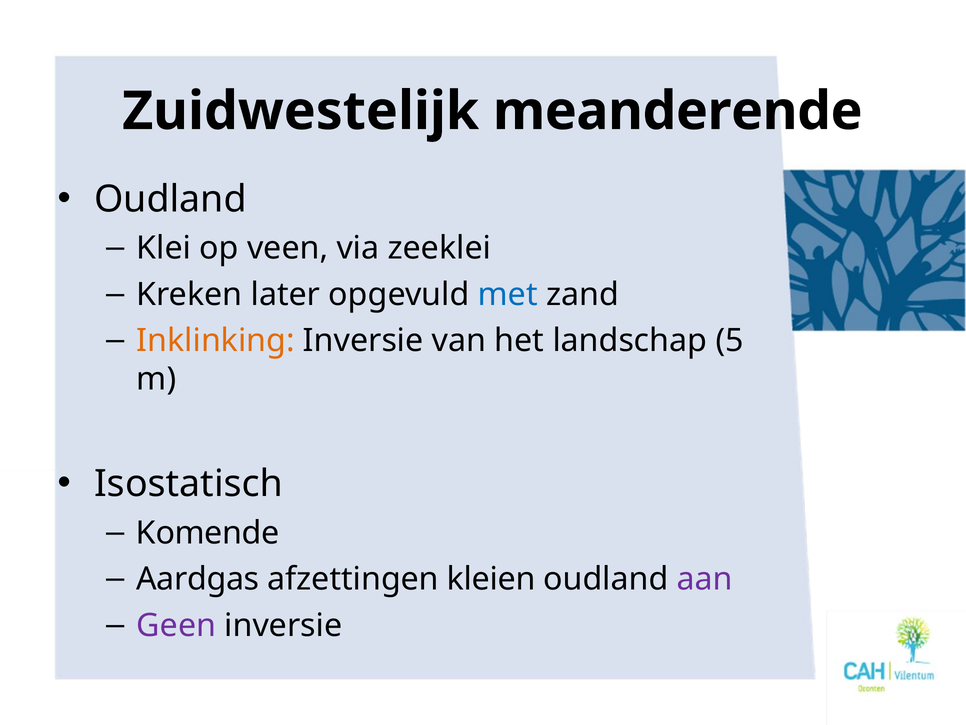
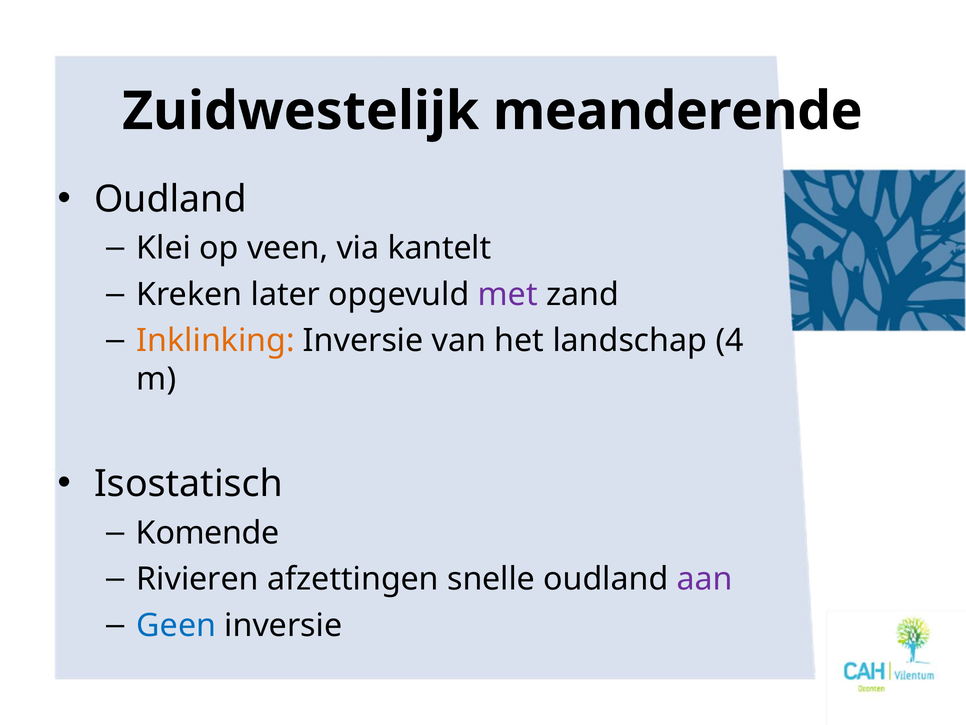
zeeklei: zeeklei -> kantelt (439, 248)
met colour: blue -> purple (508, 294)
5: 5 -> 4 (730, 340)
Aardgas: Aardgas -> Rivieren (198, 579)
kleien: kleien -> snelle (491, 579)
Geen colour: purple -> blue (176, 625)
